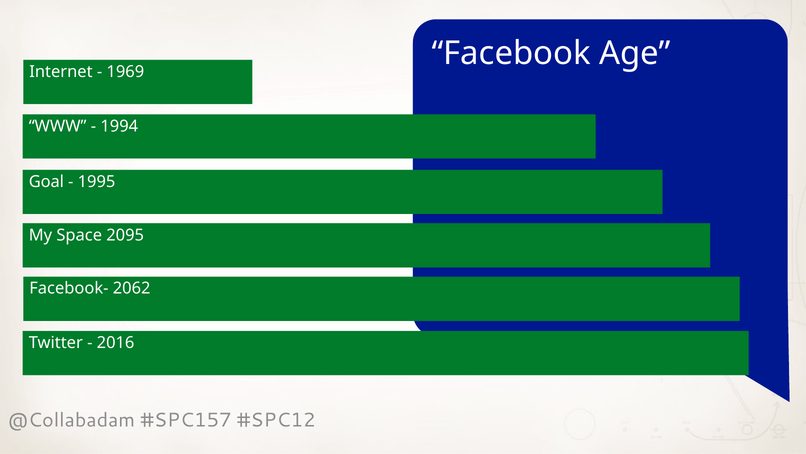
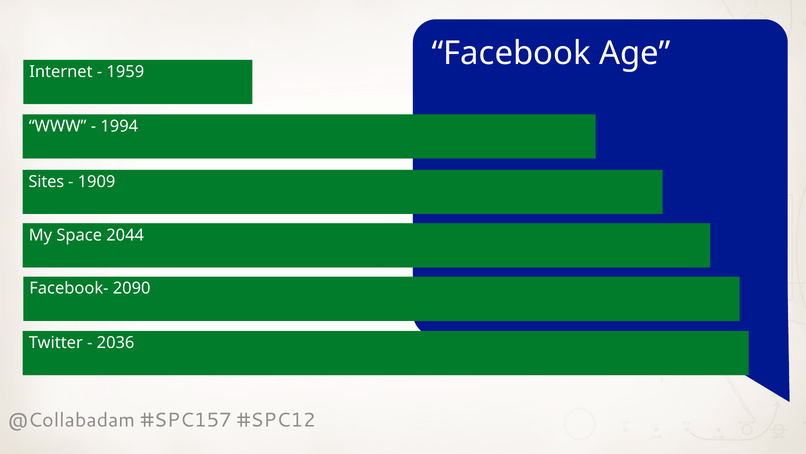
1969: 1969 -> 1959 (125, 72)
Goal: Goal -> Sites (46, 181)
1995: 1995 -> 1909 (97, 181)
2095: 2095 -> 2044 (125, 235)
2062: 2062 -> 2090 (132, 288)
2016: 2016 -> 2036 (116, 342)
